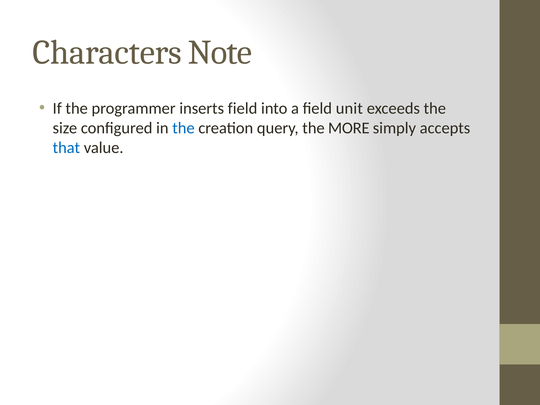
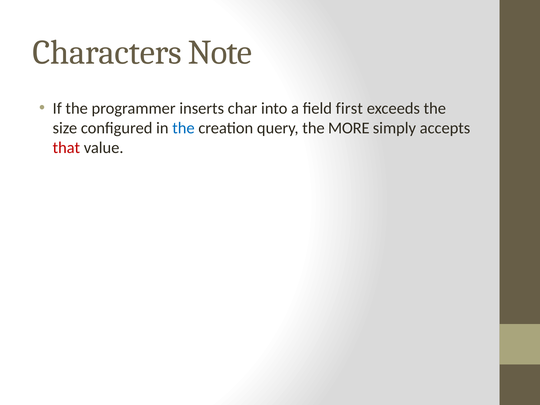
inserts field: field -> char (243, 108)
unit: unit -> first (349, 108)
that colour: blue -> red (66, 148)
